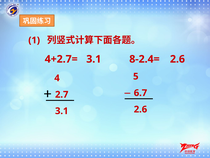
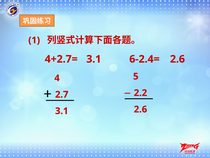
8-2.4=: 8-2.4= -> 6-2.4= (144, 59)
6.7: 6.7 -> 2.2 (140, 93)
